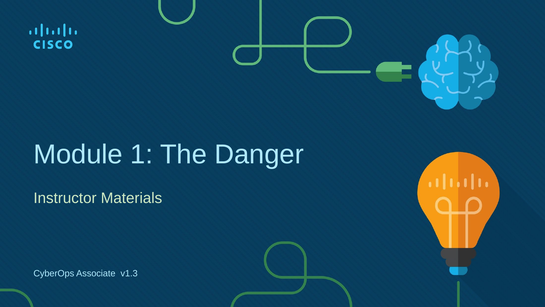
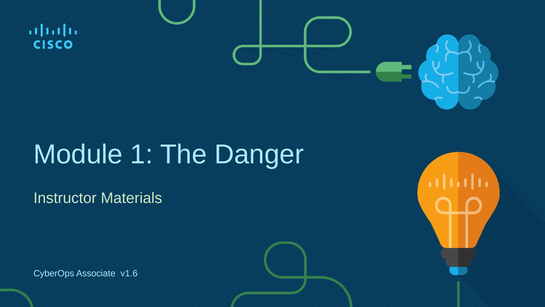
v1.3: v1.3 -> v1.6 (129, 273)
